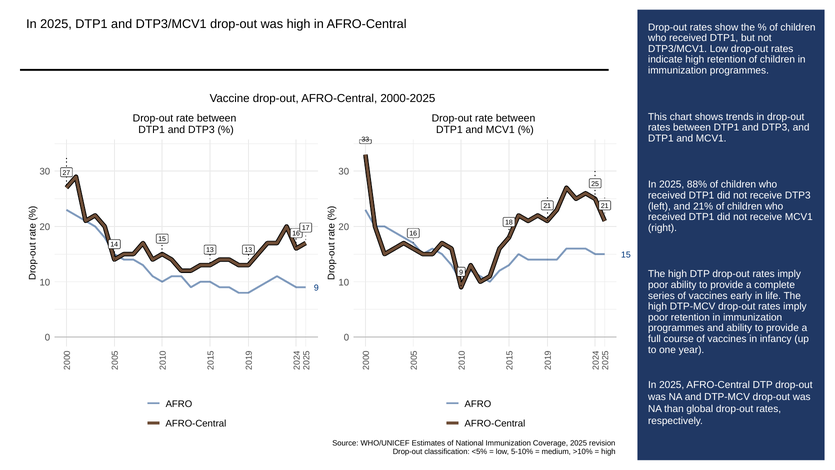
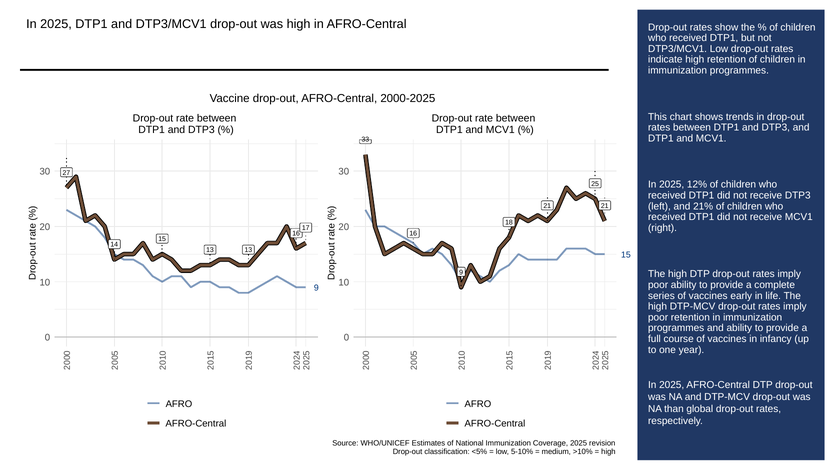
88%: 88% -> 12% (697, 185)
